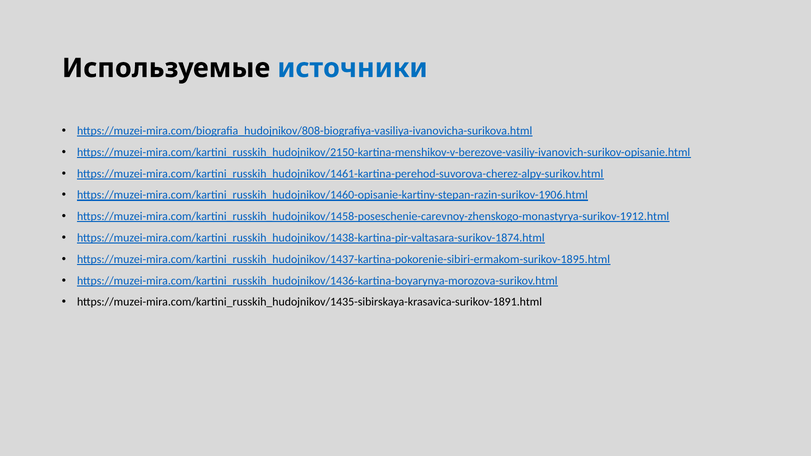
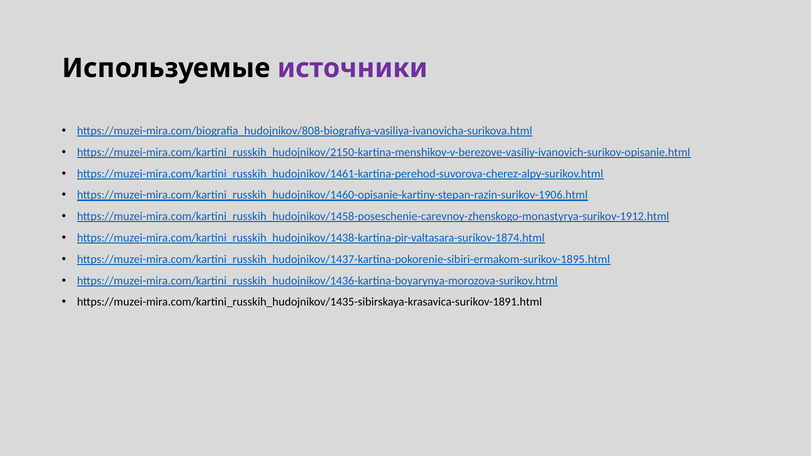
источники colour: blue -> purple (352, 68)
